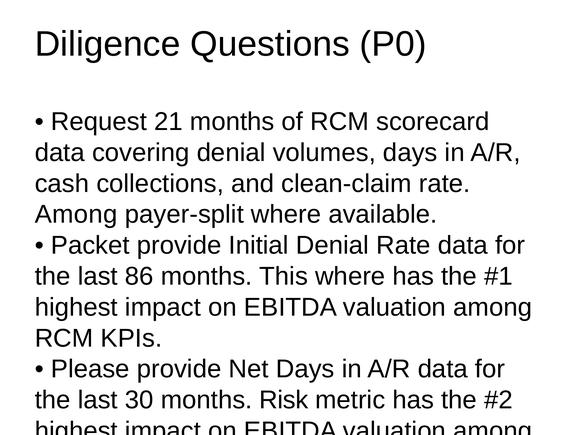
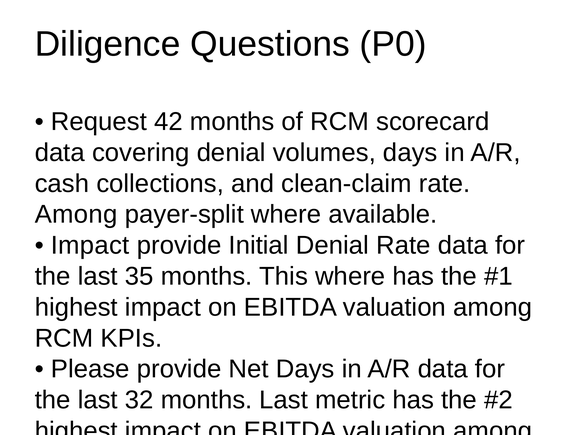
21: 21 -> 42 (168, 122)
Packet: Packet -> Impact (90, 245)
86: 86 -> 35 (139, 276)
30: 30 -> 32 (139, 400)
months Risk: Risk -> Last (284, 400)
